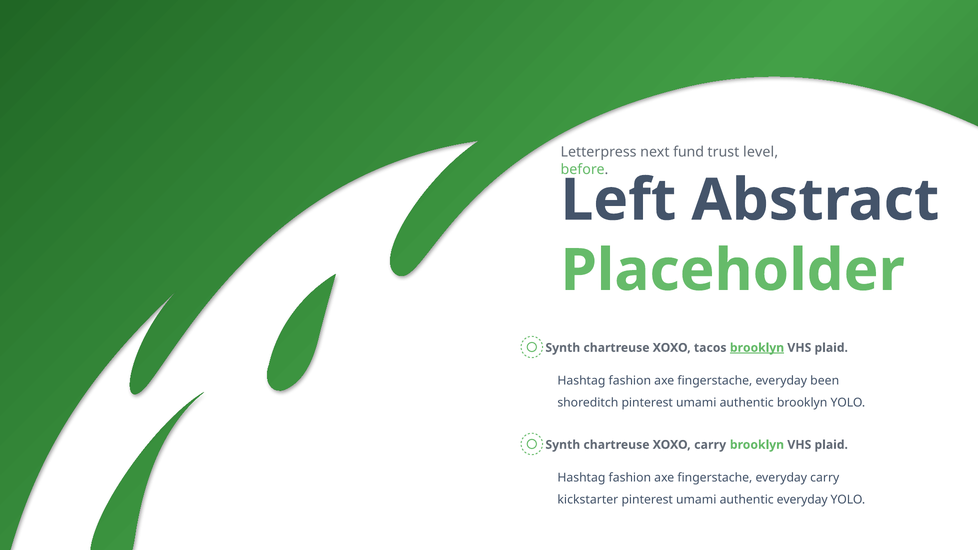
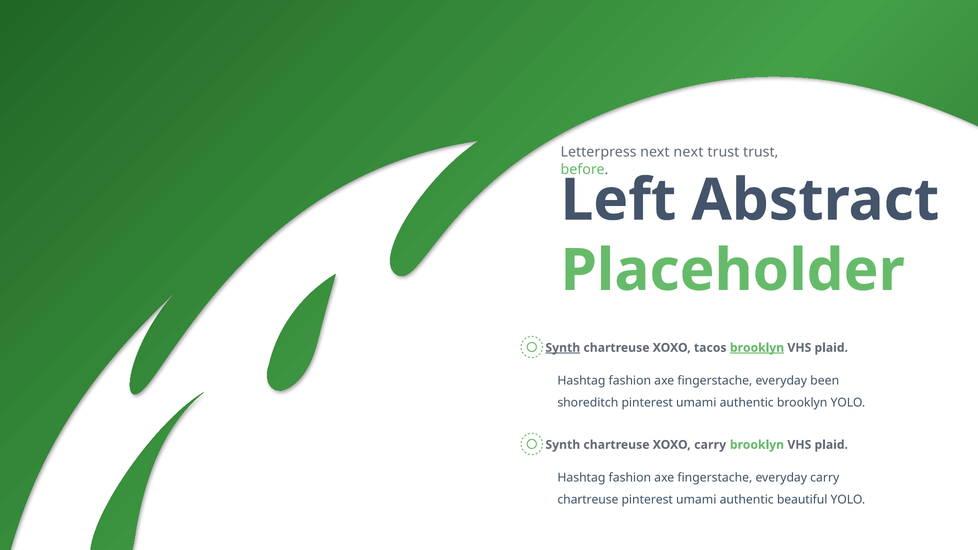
next fund: fund -> next (688, 152)
trust level: level -> trust (761, 152)
Synth underline: none -> present (563, 348)
kickstarter: kickstarter -> chartreuse (588, 500)
authentic everyday: everyday -> beautiful (802, 500)
